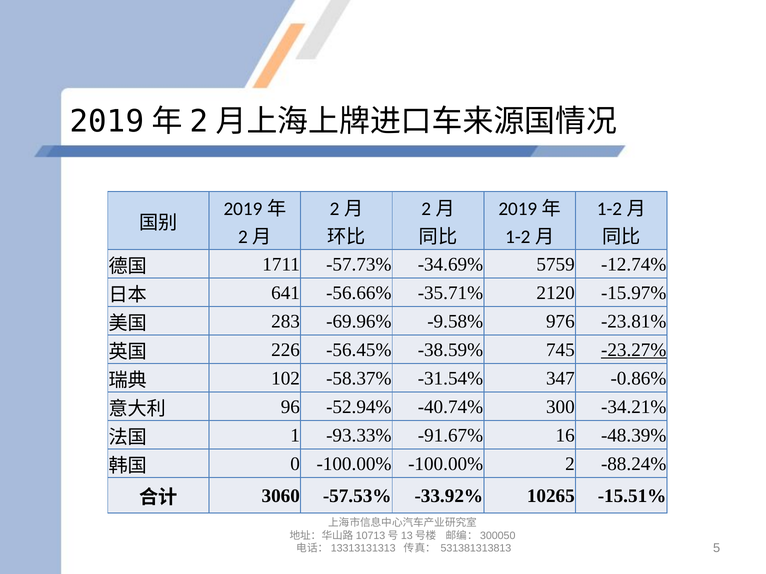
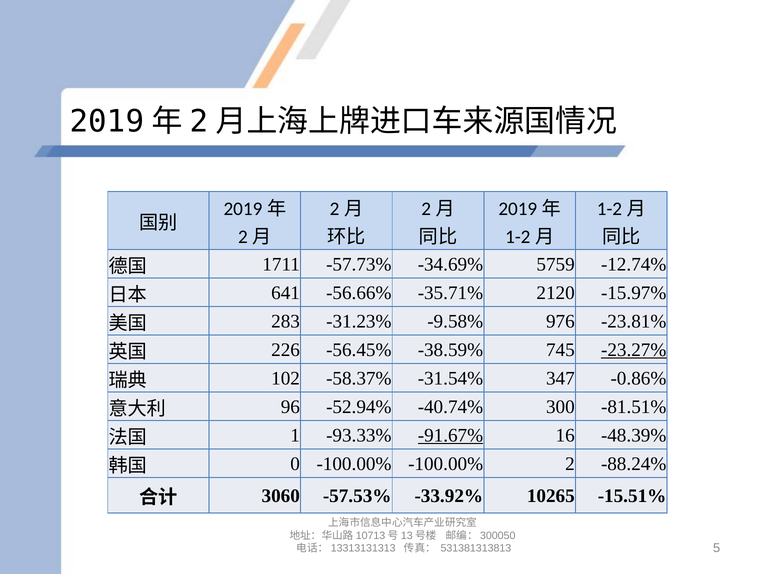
-69.96%: -69.96% -> -31.23% (359, 322)
-34.21%: -34.21% -> -81.51% (634, 407)
-91.67% underline: none -> present (450, 436)
